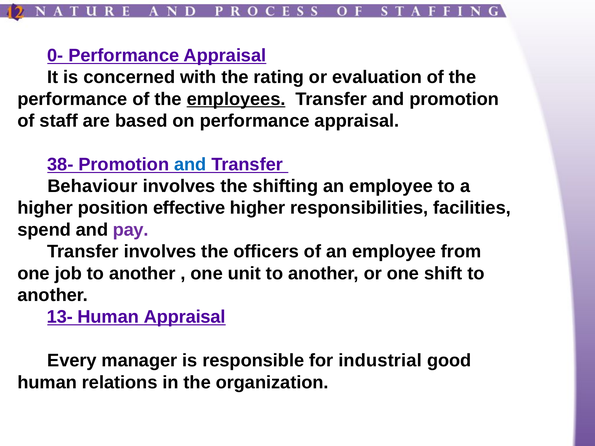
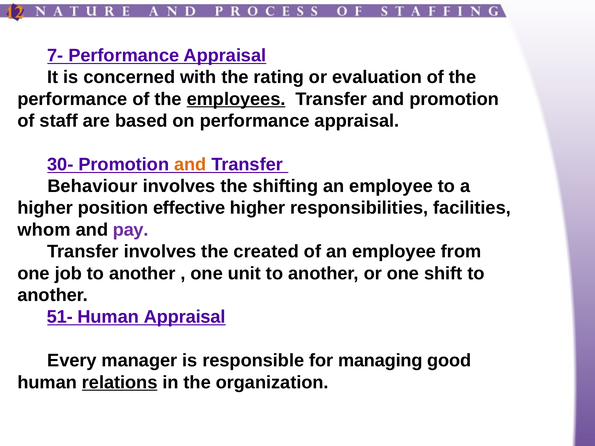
0-: 0- -> 7- (55, 55)
38-: 38- -> 30- (60, 164)
and colour: blue -> orange (190, 164)
spend: spend -> whom (44, 230)
officers: officers -> created (266, 252)
13-: 13- -> 51- (60, 317)
industrial: industrial -> managing (380, 361)
relations underline: none -> present (120, 383)
